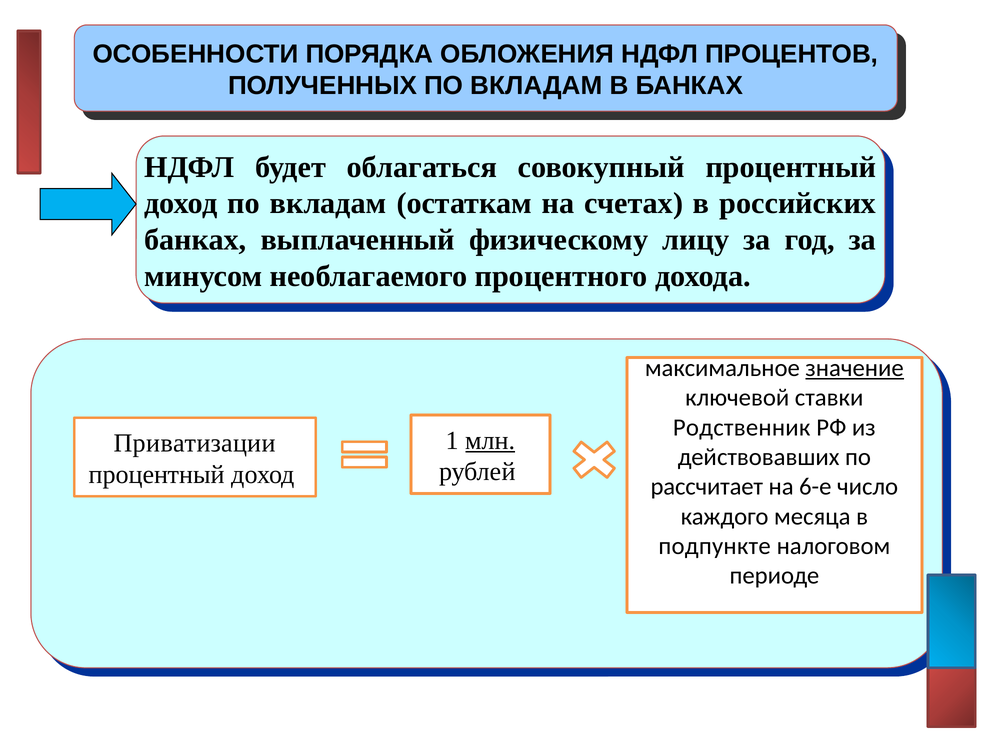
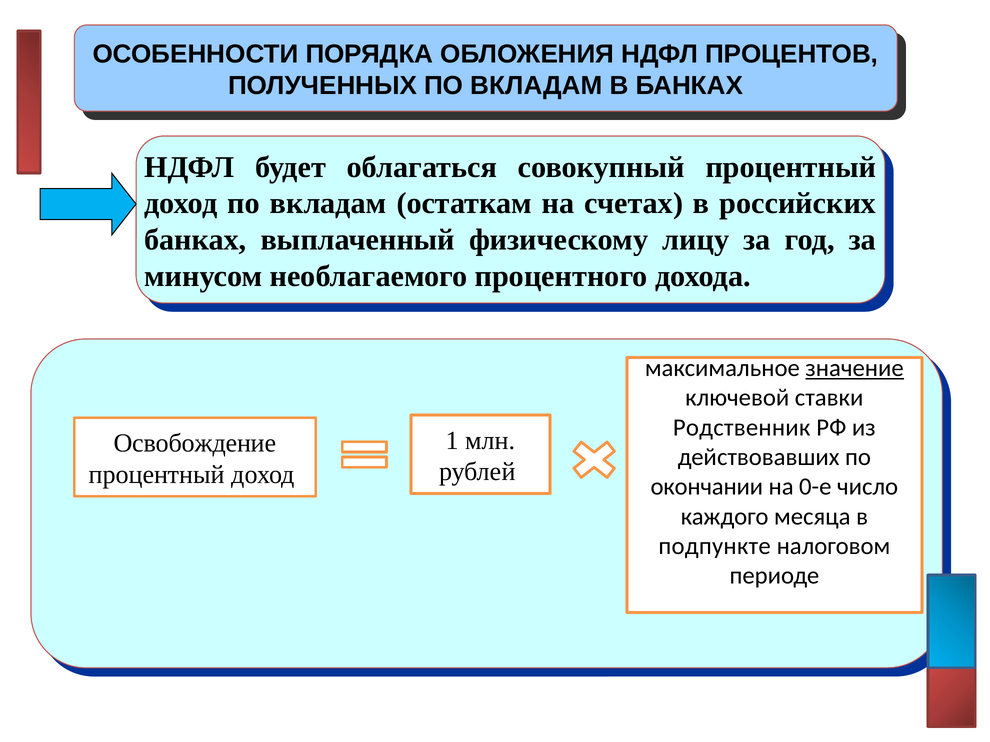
млн underline: present -> none (490, 441)
Приватизации: Приватизации -> Освобождение (195, 443)
рассчитает: рассчитает -> окончании (707, 487)
6-е: 6-е -> 0-е (815, 487)
